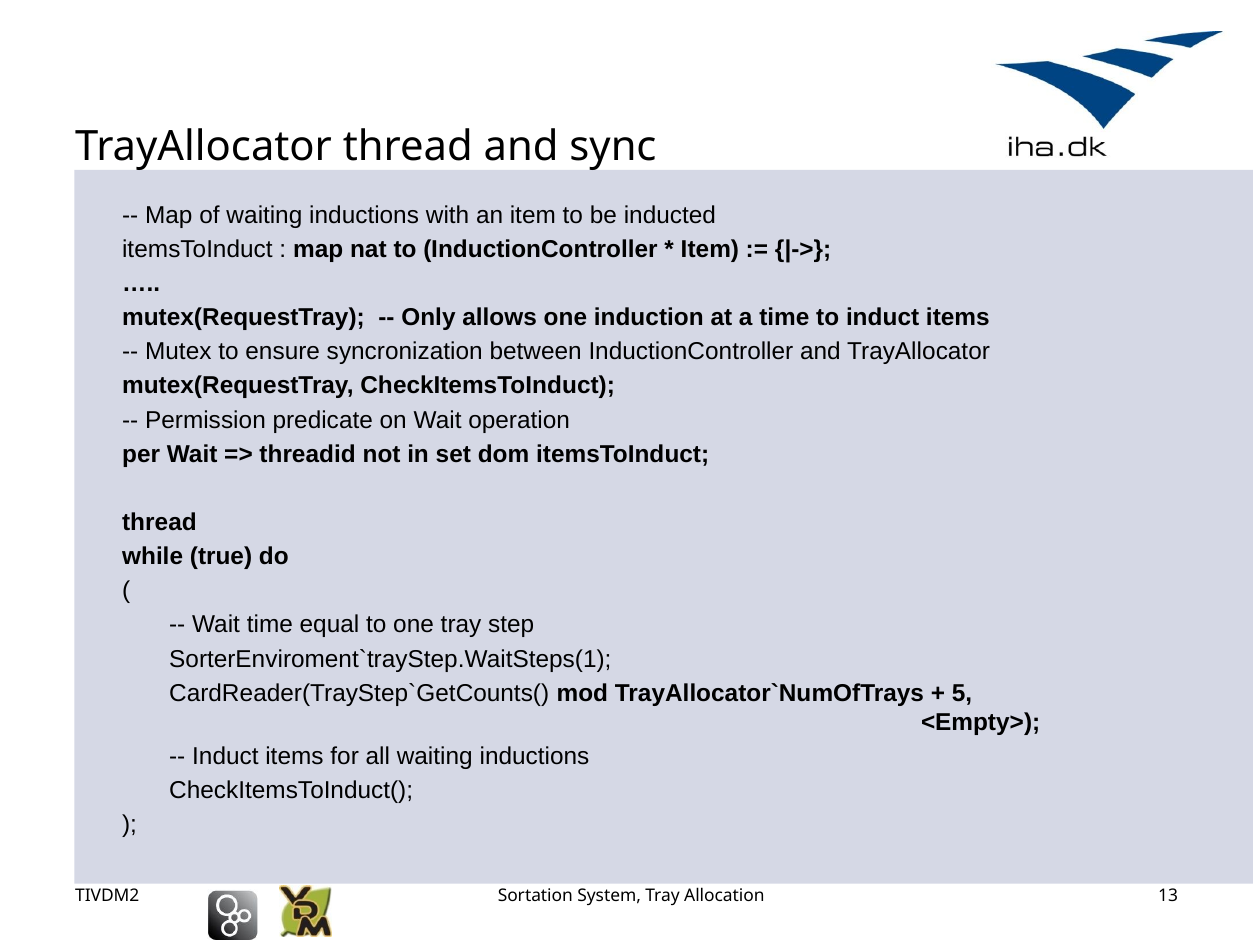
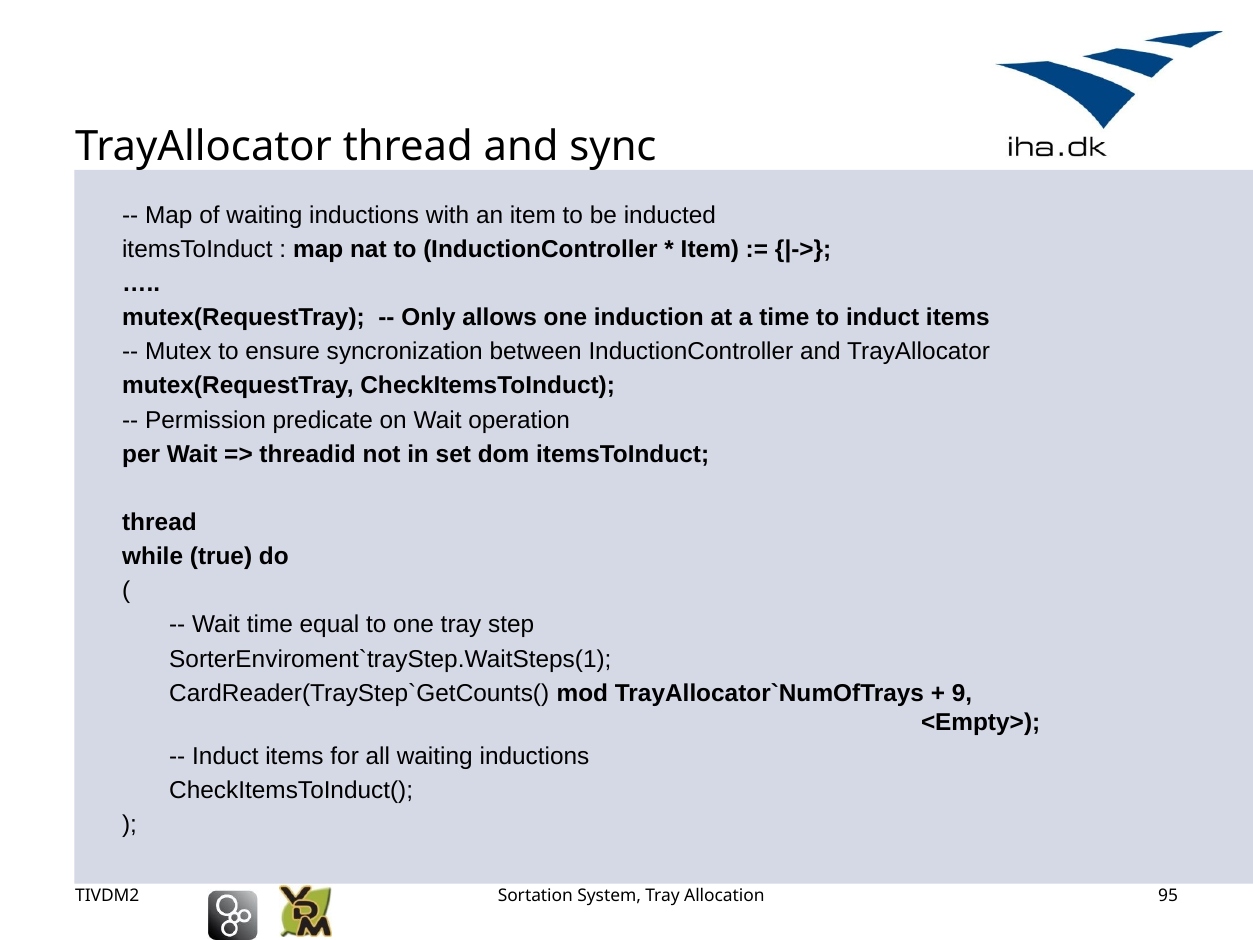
5: 5 -> 9 (962, 693)
13: 13 -> 95 (1168, 896)
